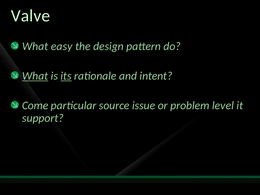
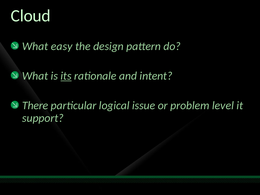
Valve: Valve -> Cloud (31, 16)
What underline: present -> none (35, 76)
Come: Come -> There (35, 106)
source: source -> logical (114, 106)
